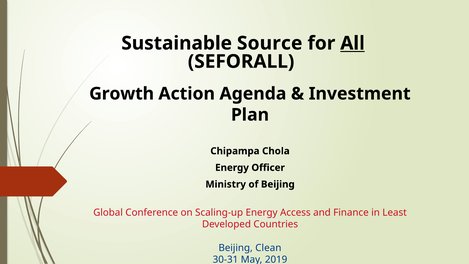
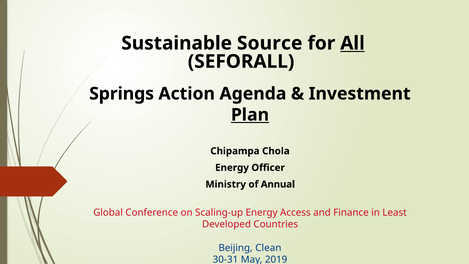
Growth: Growth -> Springs (122, 94)
Plan underline: none -> present (250, 115)
of Beijing: Beijing -> Annual (278, 184)
